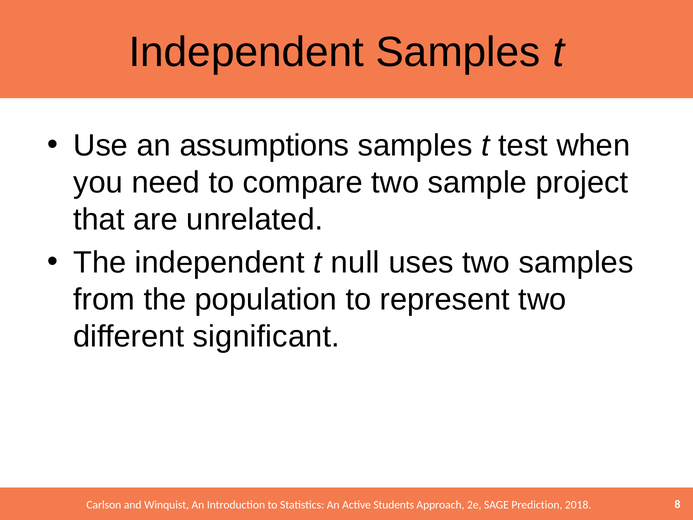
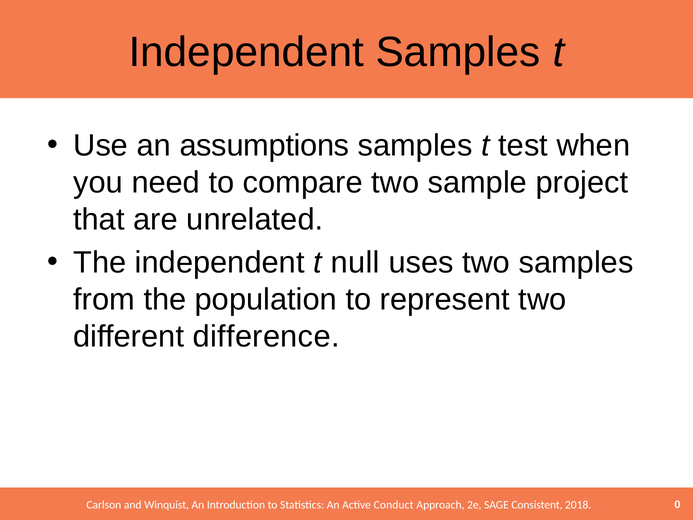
significant: significant -> difference (266, 336)
Students: Students -> Conduct (394, 504)
Prediction: Prediction -> Consistent (537, 504)
8: 8 -> 0 (677, 504)
